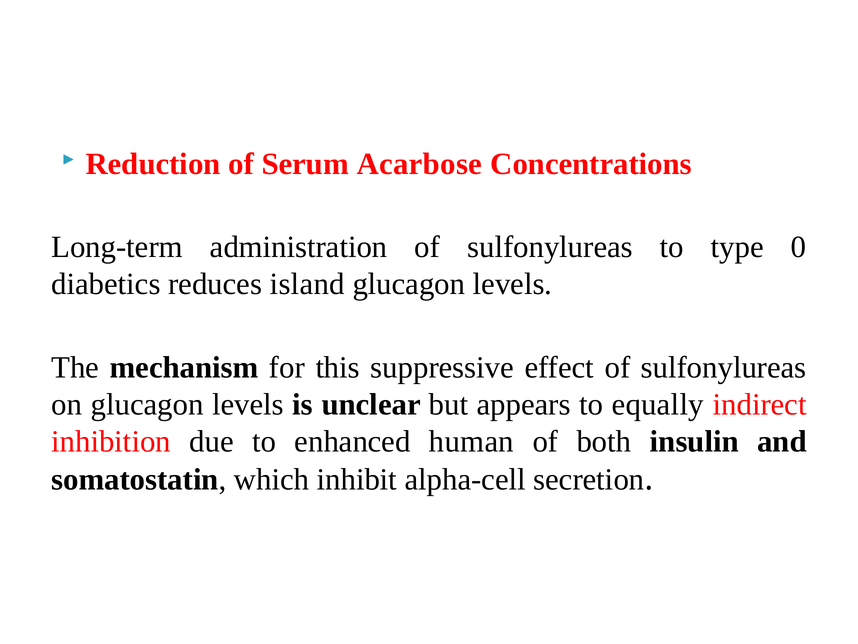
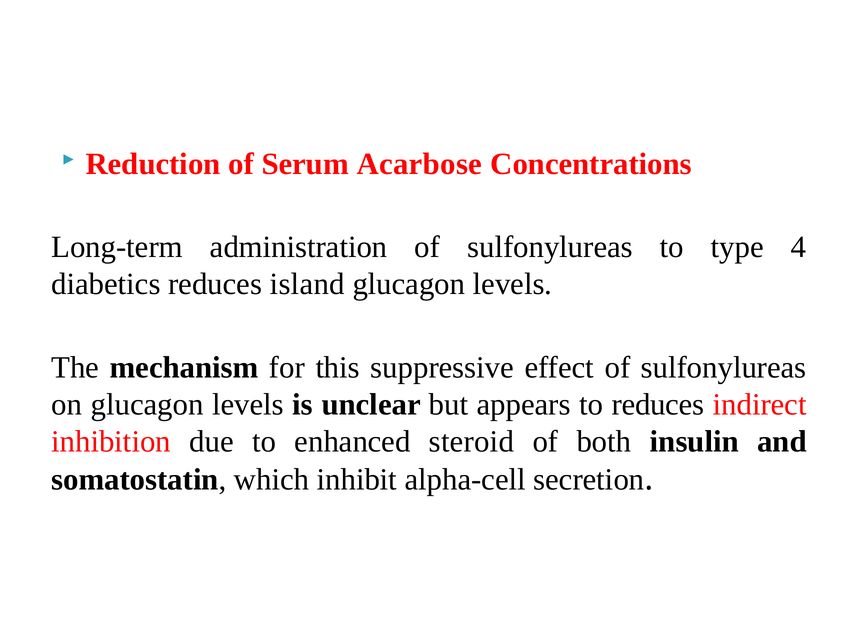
0: 0 -> 4 (798, 247)
to equally: equally -> reduces (658, 404)
human: human -> steroid (471, 441)
